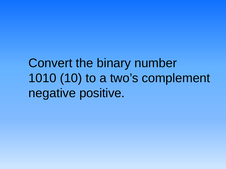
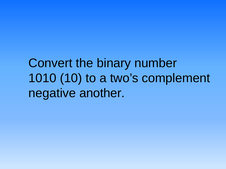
positive: positive -> another (102, 93)
